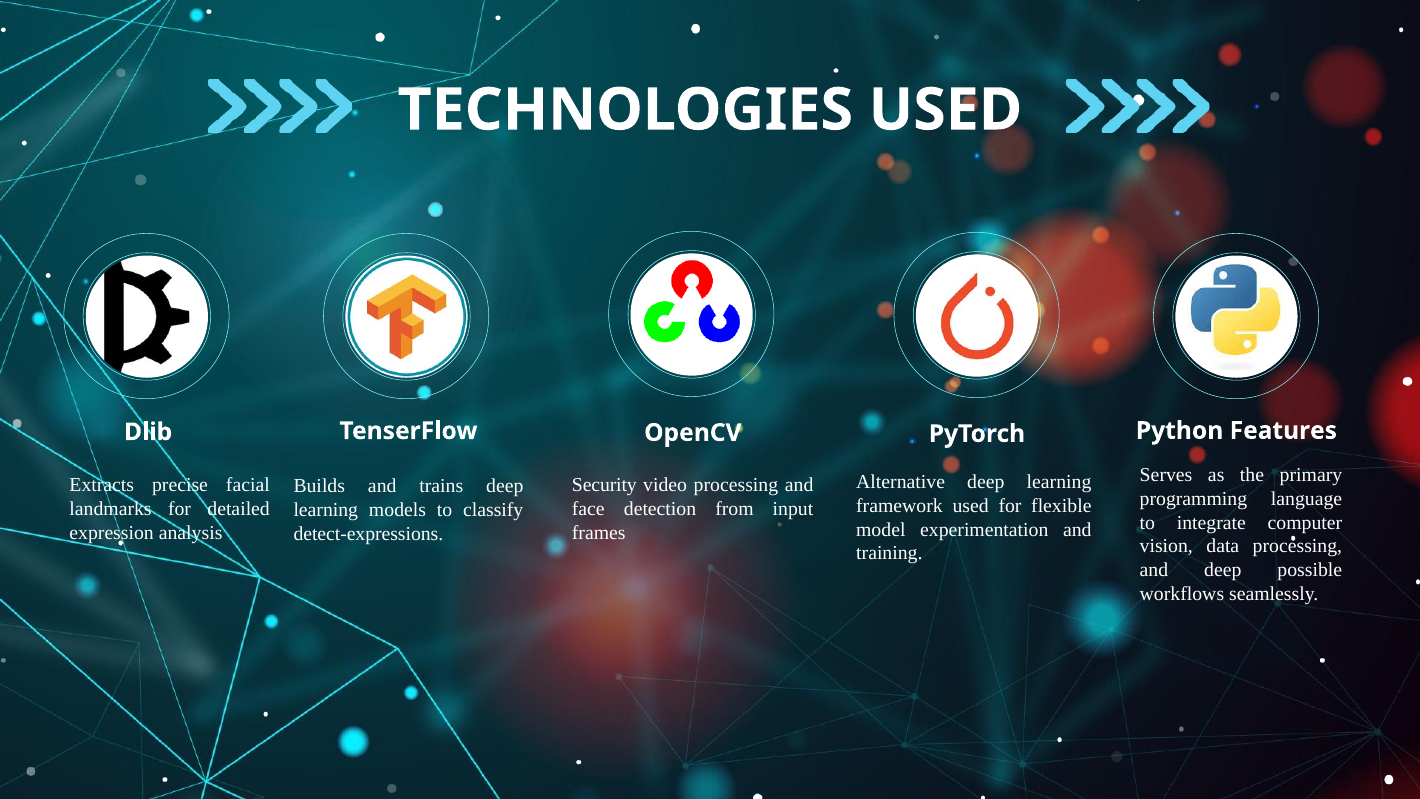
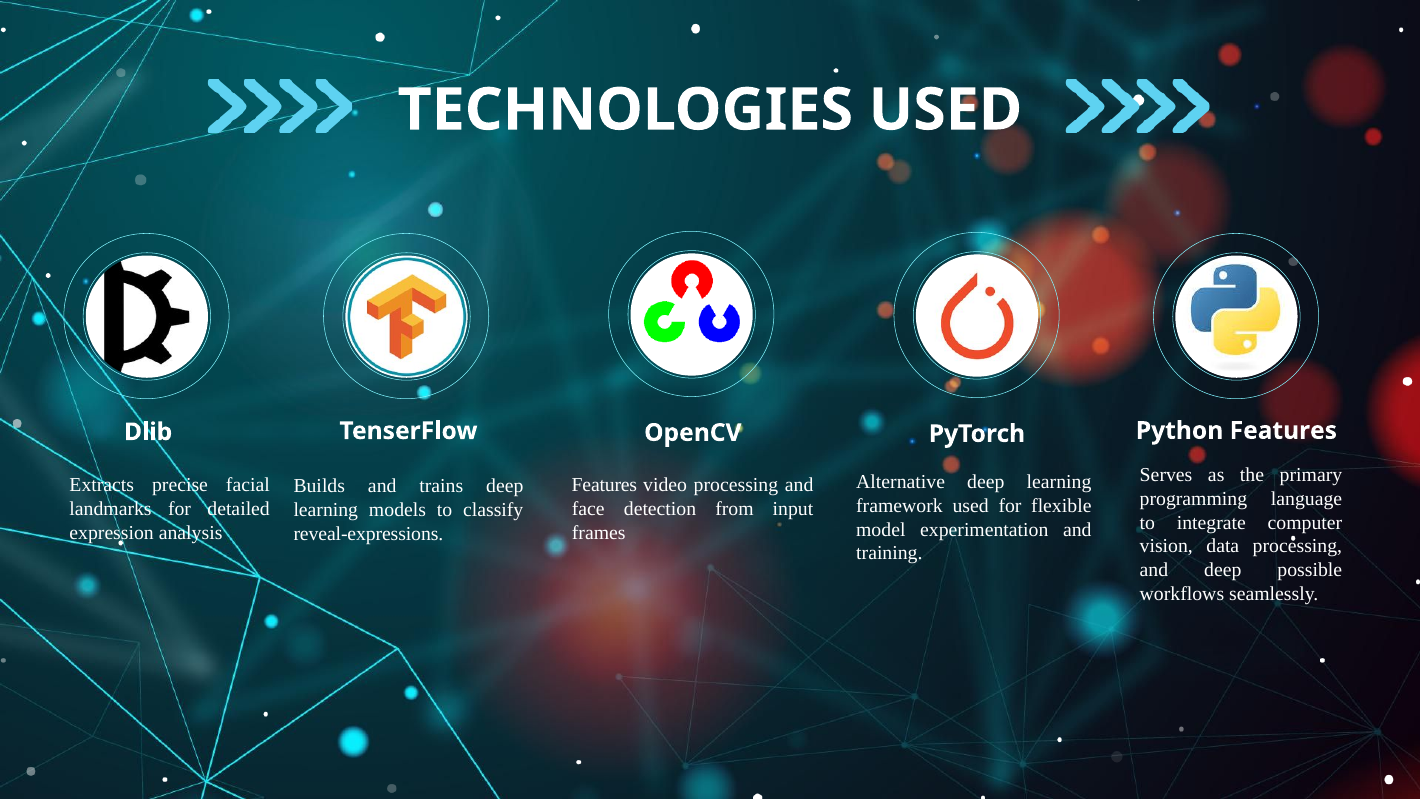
Security: Security -> Features (604, 485)
detect-expressions: detect-expressions -> reveal-expressions (368, 534)
